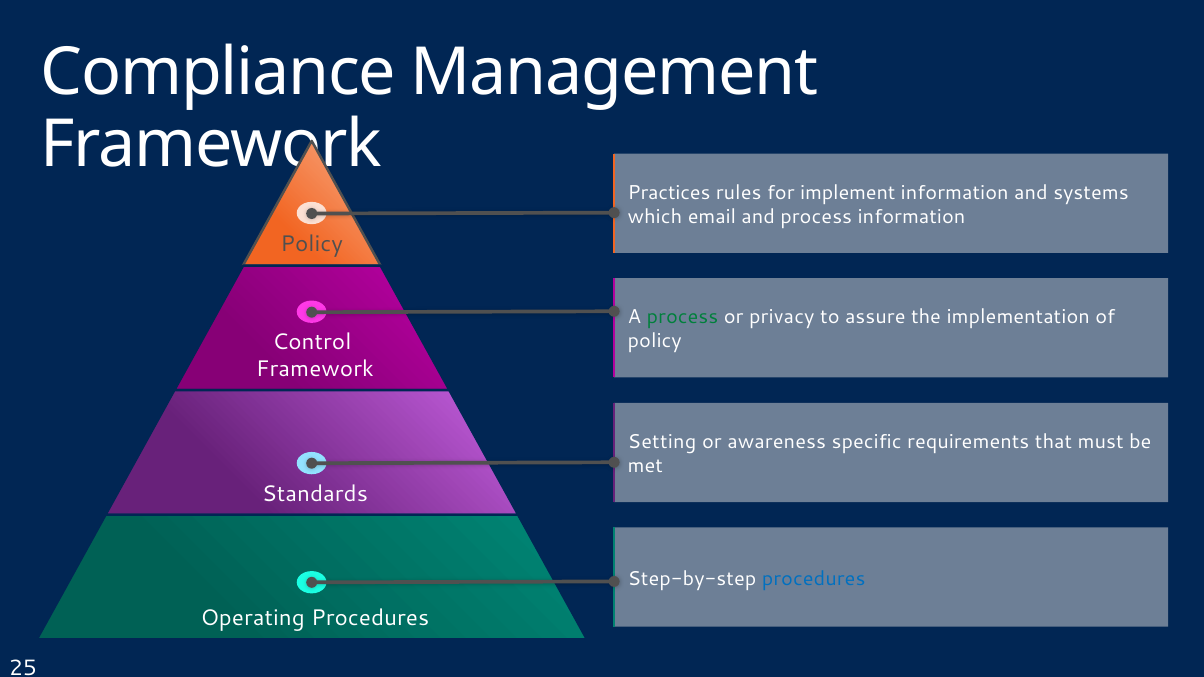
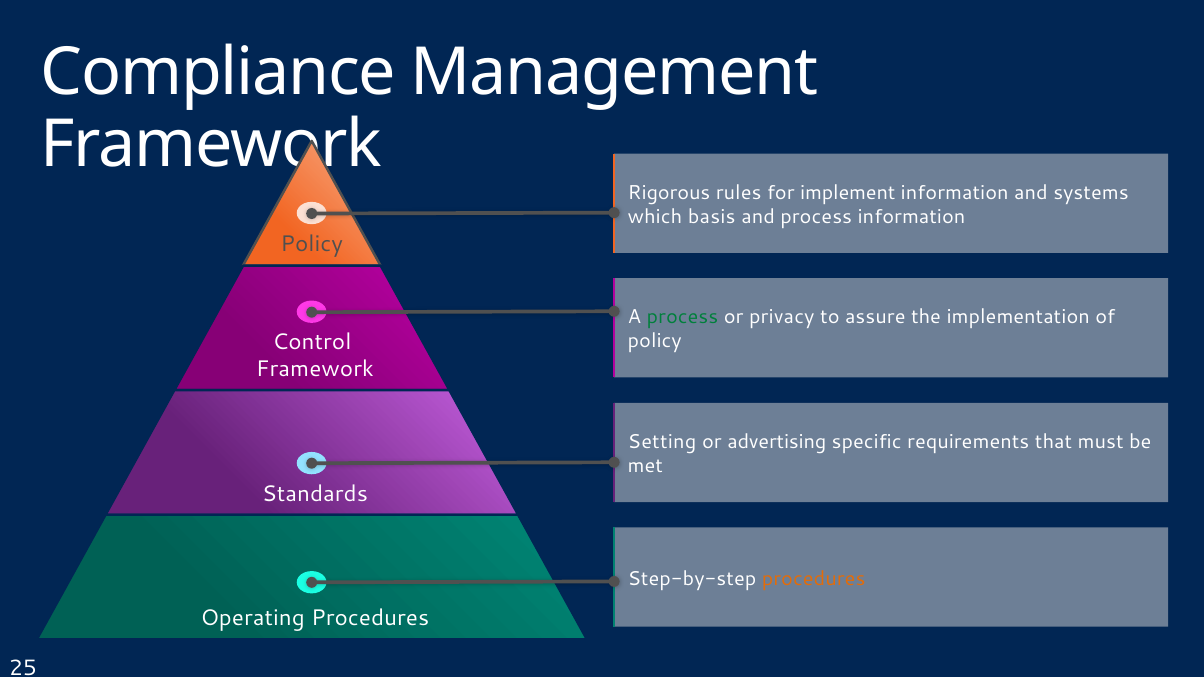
Practices: Practices -> Rigorous (669, 193)
email: email -> basis (712, 217)
awareness: awareness -> advertising (777, 442)
procedures colour: blue -> orange (814, 579)
